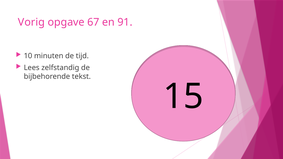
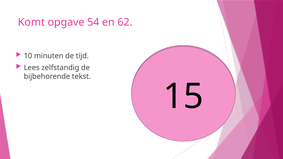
Vorig: Vorig -> Komt (31, 22)
67: 67 -> 54 (93, 22)
91: 91 -> 62 (125, 22)
